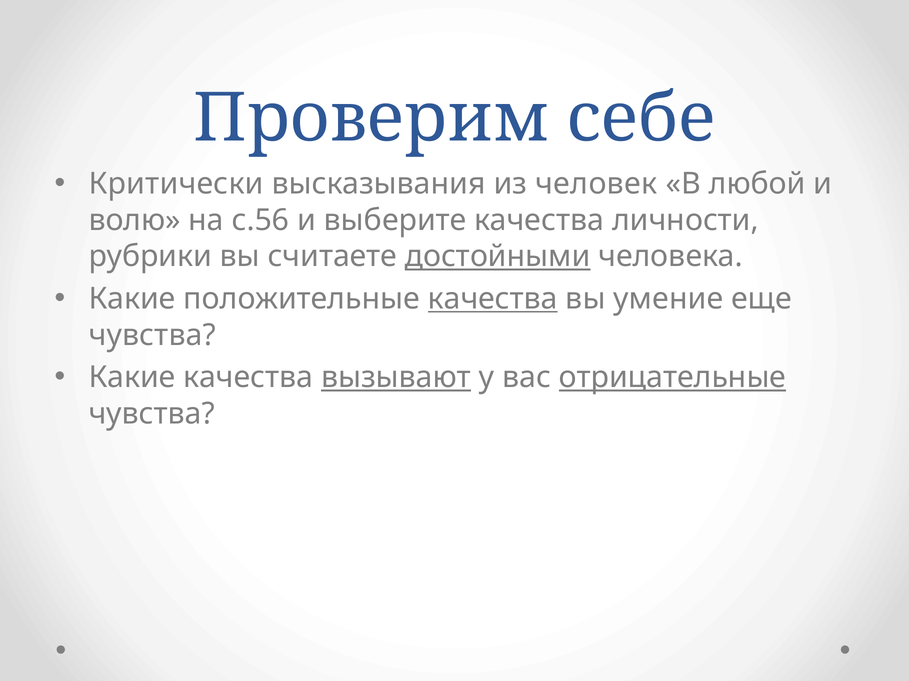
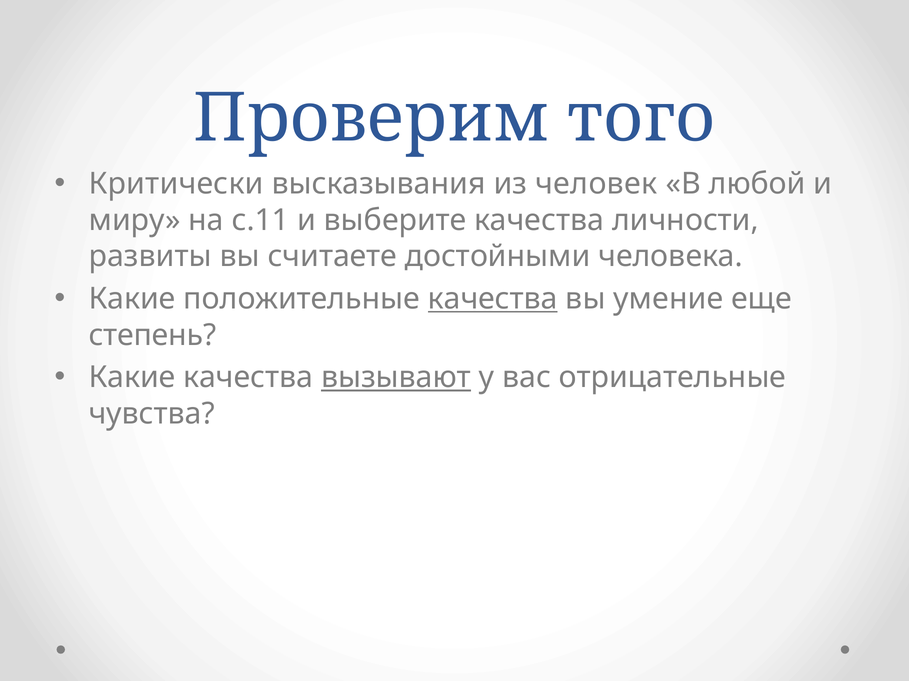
себе: себе -> того (641, 118)
волю: волю -> миру (135, 220)
с.56: с.56 -> с.11 (260, 220)
рубрики: рубрики -> развиты (150, 257)
достойными underline: present -> none (498, 257)
чувства: чувства -> степень (152, 335)
отрицательные underline: present -> none (673, 378)
